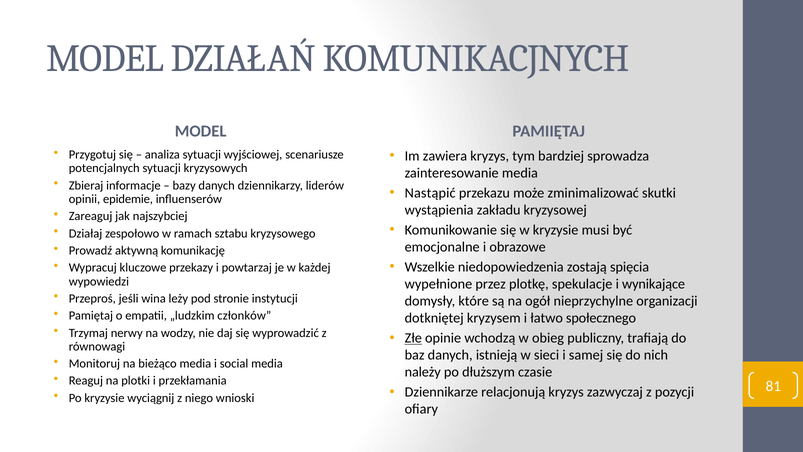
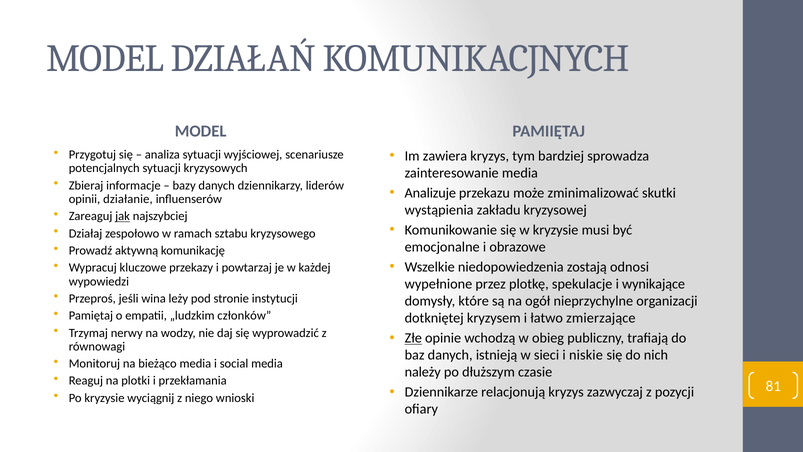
Nastąpić: Nastąpić -> Analizuje (430, 193)
epidemie: epidemie -> działanie (128, 199)
jak underline: none -> present (123, 216)
spięcia: spięcia -> odnosi (630, 267)
społecznego: społecznego -> zmierzające (601, 318)
samej: samej -> niskie (586, 355)
